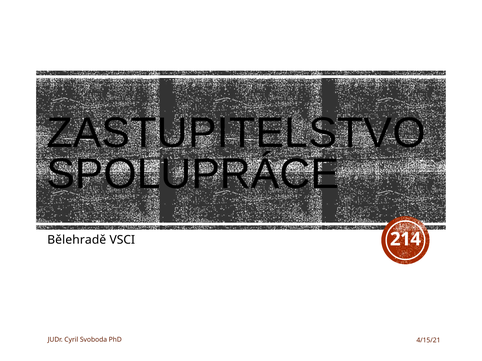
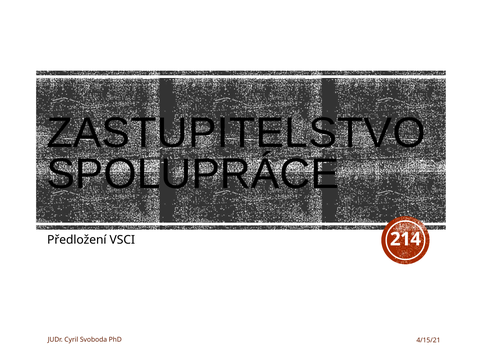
Bělehradě: Bělehradě -> Předložení (77, 240)
